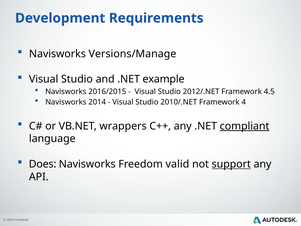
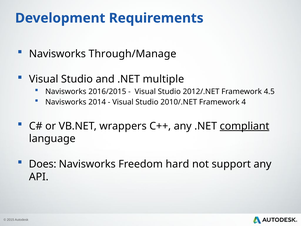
Versions/Manage: Versions/Manage -> Through/Manage (132, 54)
example: example -> multiple (163, 79)
valid: valid -> hard (177, 164)
support underline: present -> none (231, 164)
